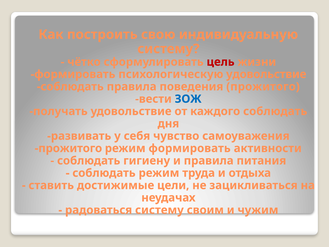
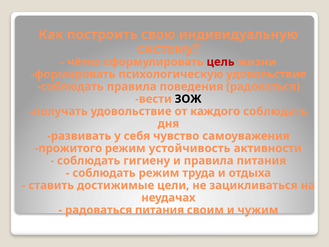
поведения прожитого: прожитого -> радоваться (263, 87)
ЗОЖ colour: blue -> black (188, 99)
режим формировать: формировать -> устойчивость (190, 148)
радоваться систему: систему -> питания (160, 210)
